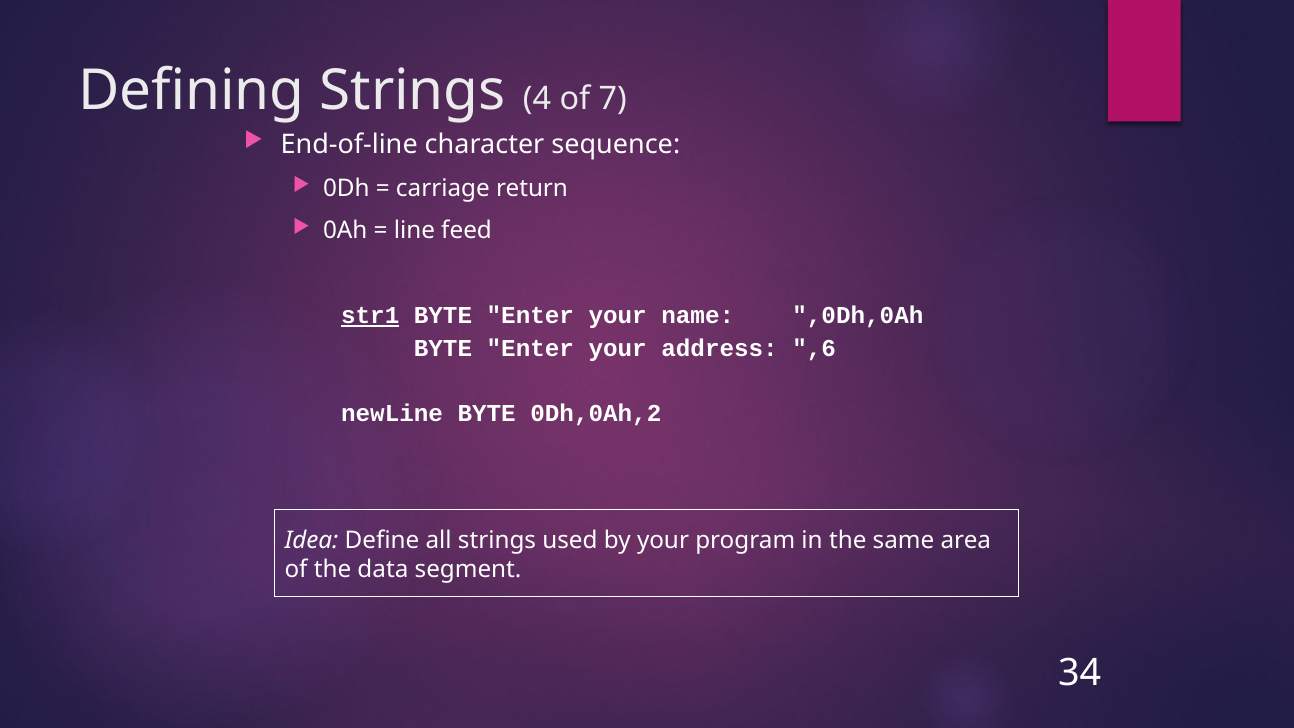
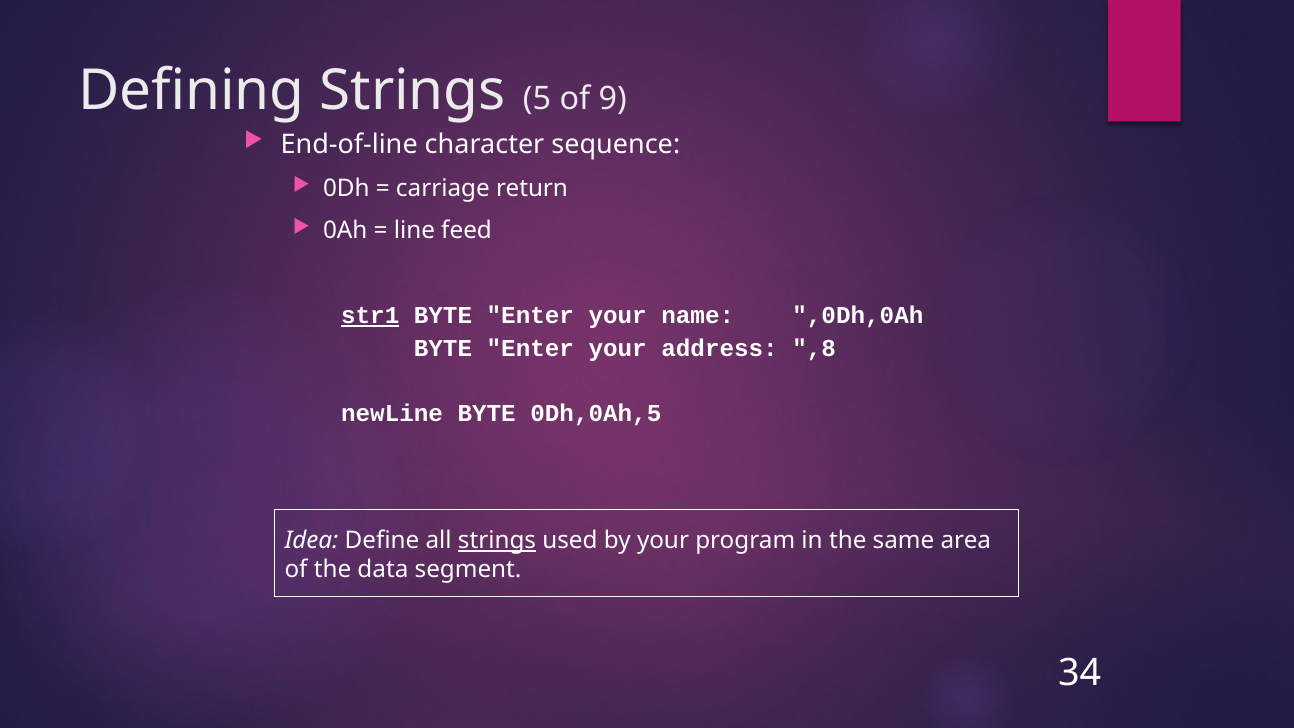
4: 4 -> 5 (537, 99)
7: 7 -> 9 (613, 99)
,6: ,6 -> ,8 (814, 348)
0Dh,0Ah,2: 0Dh,0Ah,2 -> 0Dh,0Ah,5 (596, 413)
strings underline: none -> present (497, 540)
